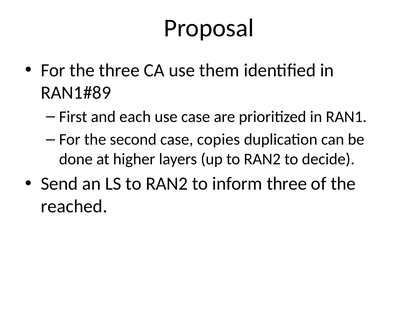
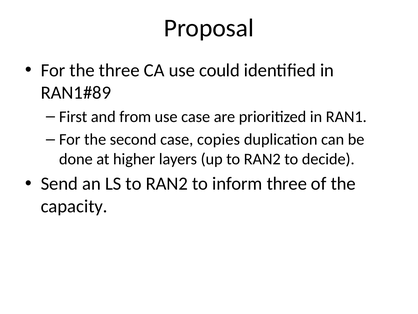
them: them -> could (219, 70)
each: each -> from (135, 117)
reached: reached -> capacity (74, 206)
